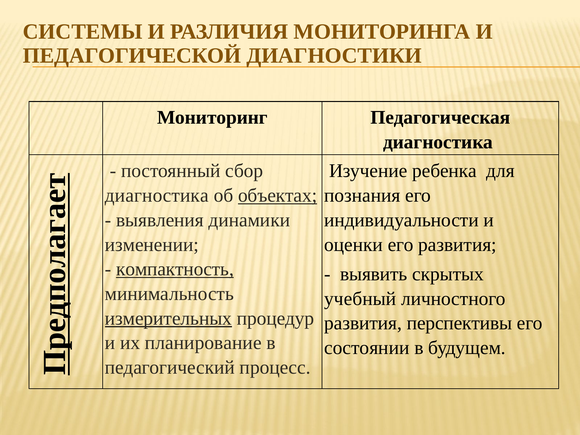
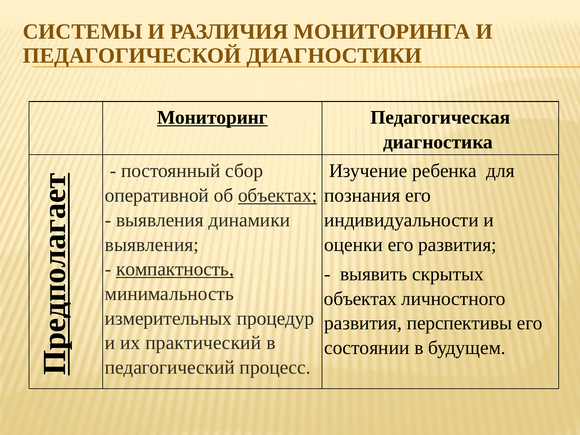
Мониторинг underline: none -> present (212, 118)
диагностика: диагностика -> оперативной (157, 195)
изменении: изменении -> выявления (152, 245)
учебный: учебный -> объектах (360, 299)
измерительных underline: present -> none (168, 318)
планирование: планирование -> практический (203, 343)
